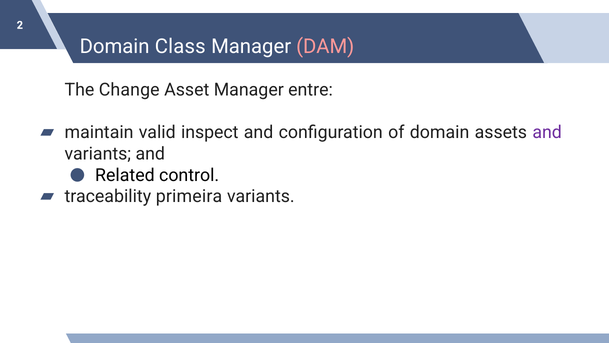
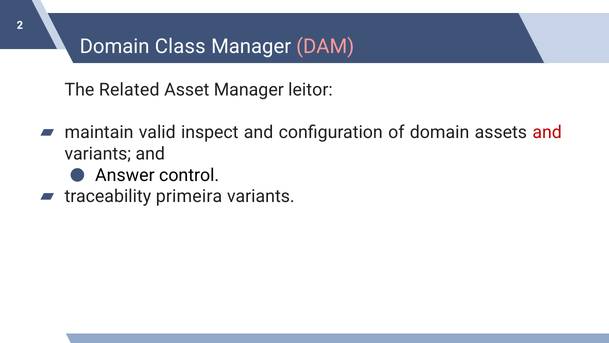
Change: Change -> Related (129, 90)
entre: entre -> leitor (310, 90)
and colour: purple -> red (547, 132)
Related: Related -> Answer (125, 175)
